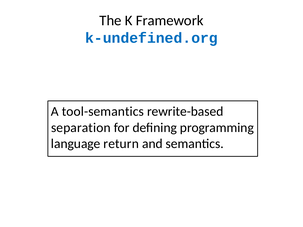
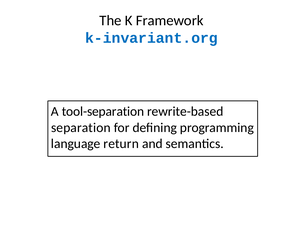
k-undefined.org: k-undefined.org -> k-invariant.org (151, 38)
tool-semantics: tool-semantics -> tool-separation (103, 112)
